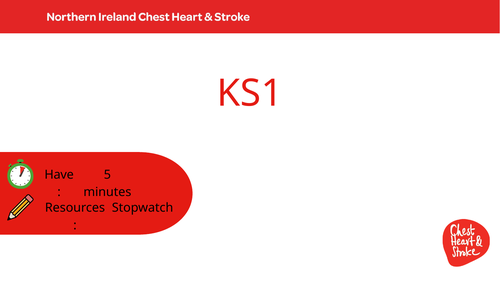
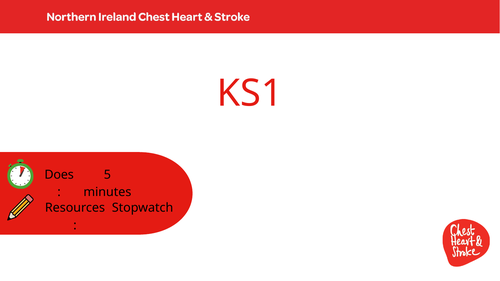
Have: Have -> Does (59, 175)
